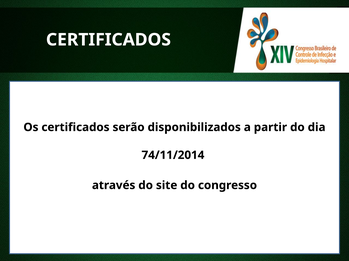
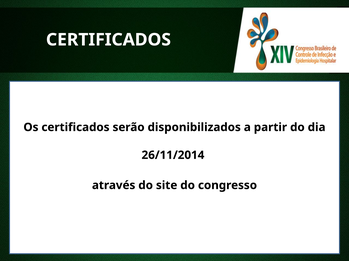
74/11/2014: 74/11/2014 -> 26/11/2014 (173, 156)
